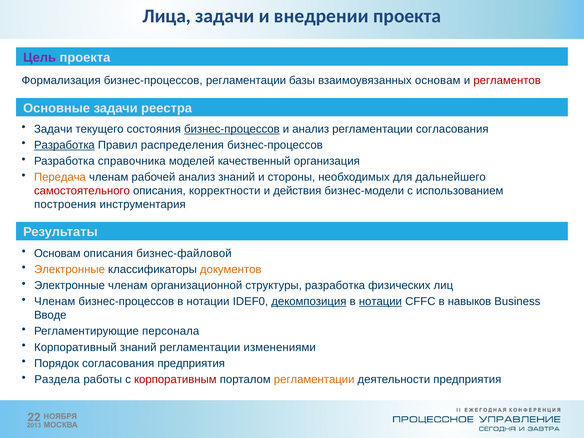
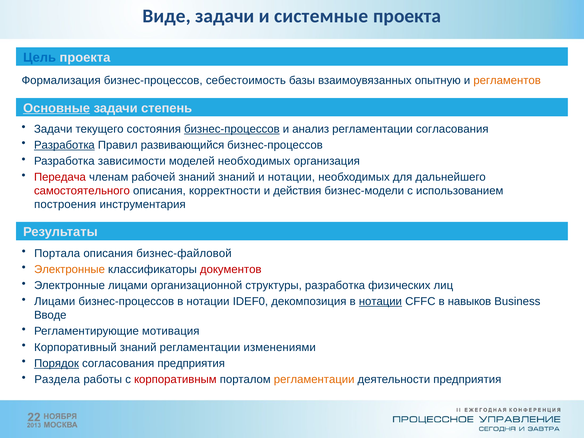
Лица: Лица -> Виде (167, 16)
внедрении: внедрении -> системные (321, 16)
Цель colour: purple -> blue (40, 57)
бизнес-процессов регламентации: регламентации -> себестоимость (246, 80)
взаимоувязанных основам: основам -> опытную (438, 80)
регламентов colour: red -> orange (507, 80)
Основные underline: none -> present (57, 108)
реестра: реестра -> степень (167, 108)
распределения: распределения -> развивающийся (182, 145)
справочника: справочника -> зависимости (132, 161)
моделей качественный: качественный -> необходимых (254, 161)
Передача colour: orange -> red (60, 177)
рабочей анализ: анализ -> знаний (197, 177)
и стороны: стороны -> нотации (291, 177)
Основам: Основам -> Портала (57, 253)
документов colour: orange -> red (231, 269)
Электронные членам: членам -> лицами (128, 285)
Членам: Членам -> Лицами (55, 302)
декомпозиция underline: present -> none (309, 302)
персонала: персонала -> мотивация (171, 331)
Порядок underline: none -> present (57, 363)
